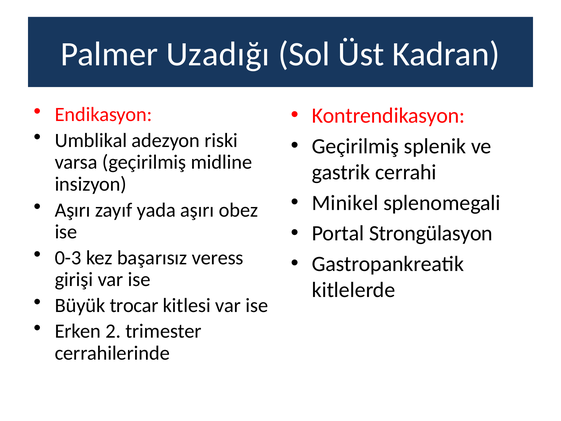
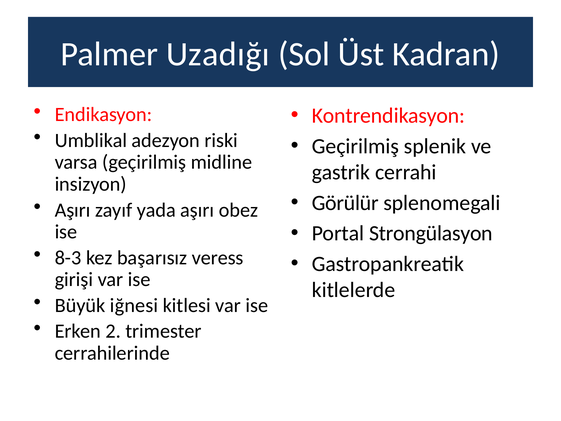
Minikel: Minikel -> Görülür (345, 203)
0-3: 0-3 -> 8-3 (68, 258)
trocar: trocar -> iğnesi (134, 305)
